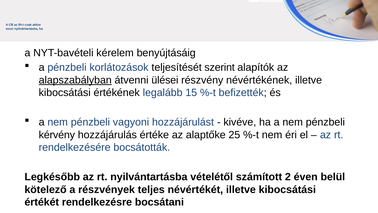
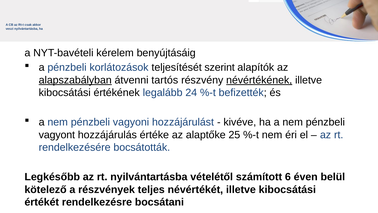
ülései: ülései -> tartós (165, 80)
névértékének underline: none -> present (259, 80)
15: 15 -> 24 (191, 93)
kérvény: kérvény -> vagyont (57, 135)
2: 2 -> 6 (288, 177)
